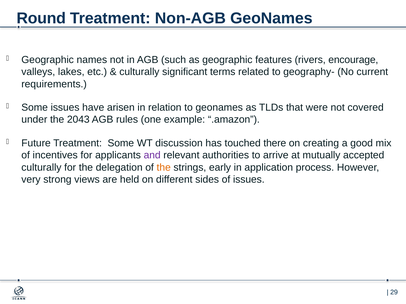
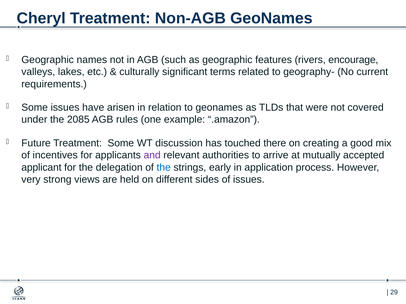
Round: Round -> Cheryl (41, 18)
2043: 2043 -> 2085 (78, 120)
culturally: culturally -> applicant (41, 168)
the colour: orange -> blue (164, 168)
